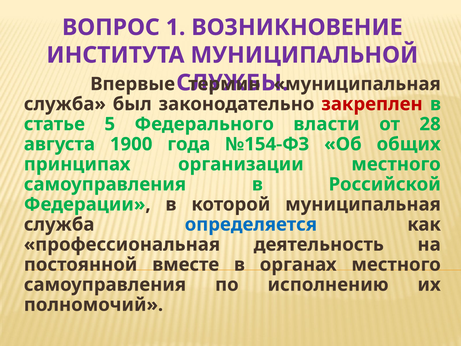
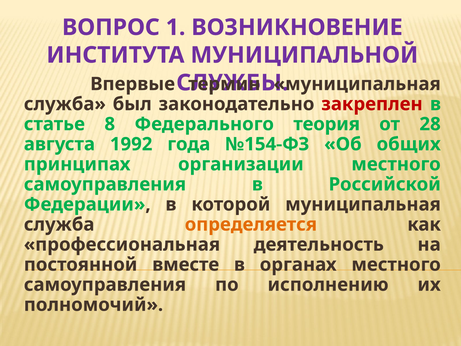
5: 5 -> 8 (110, 124)
власти: власти -> теория (327, 124)
1900: 1900 -> 1992 (131, 144)
определяется colour: blue -> orange (251, 224)
